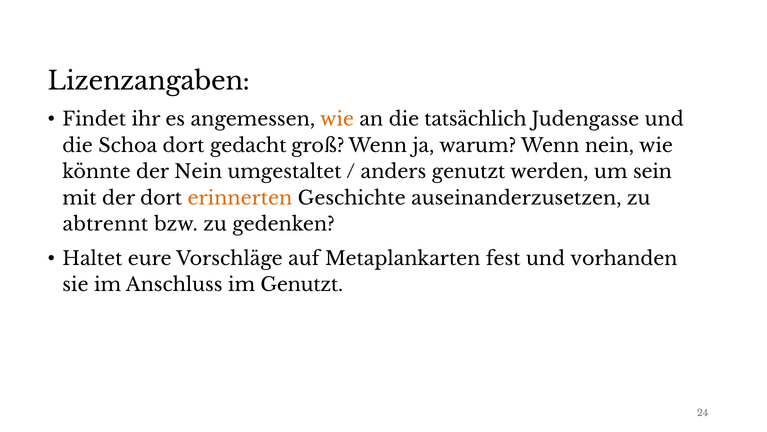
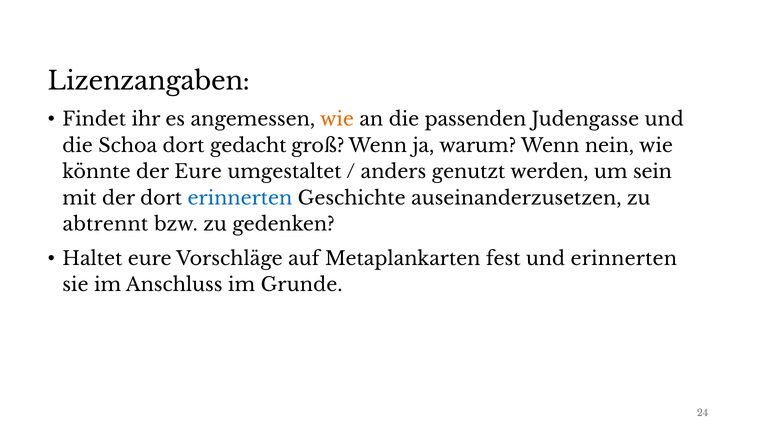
tatsächlich: tatsächlich -> passenden (475, 119)
der Nein: Nein -> Eure (198, 172)
erinnerten colour: orange -> blue (240, 198)
und vorhanden: vorhanden -> erinnerten (624, 258)
im Genutzt: Genutzt -> Grunde (302, 285)
